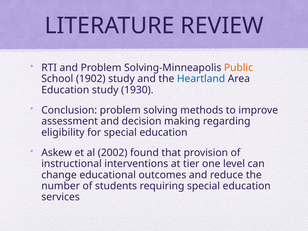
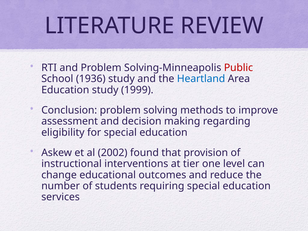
Public colour: orange -> red (238, 68)
1902: 1902 -> 1936 (91, 79)
1930: 1930 -> 1999 (137, 90)
